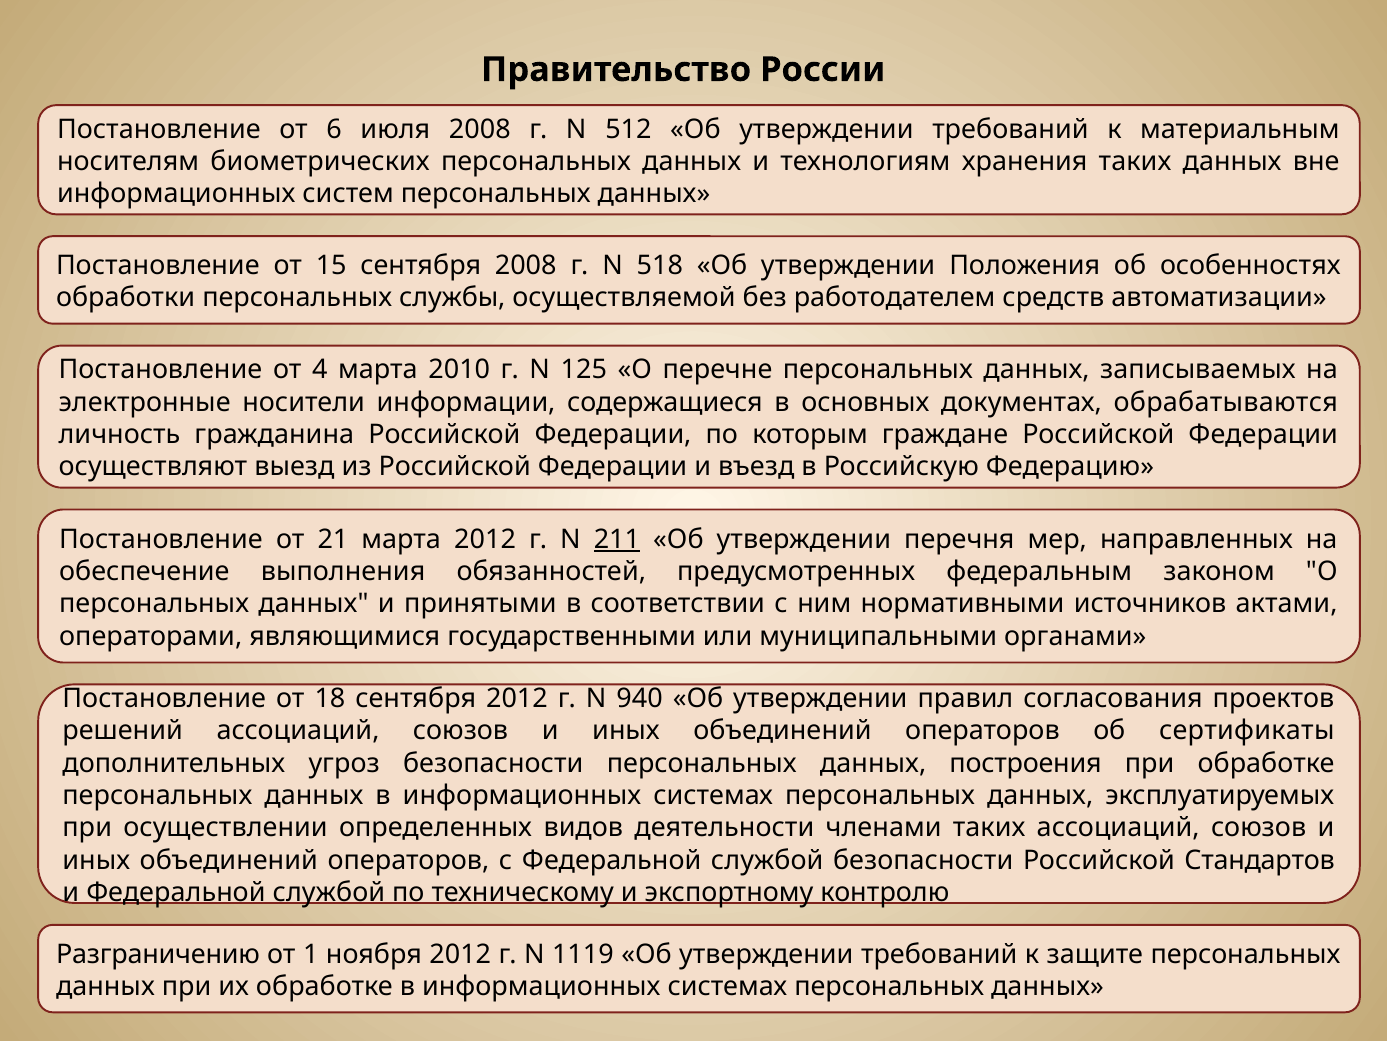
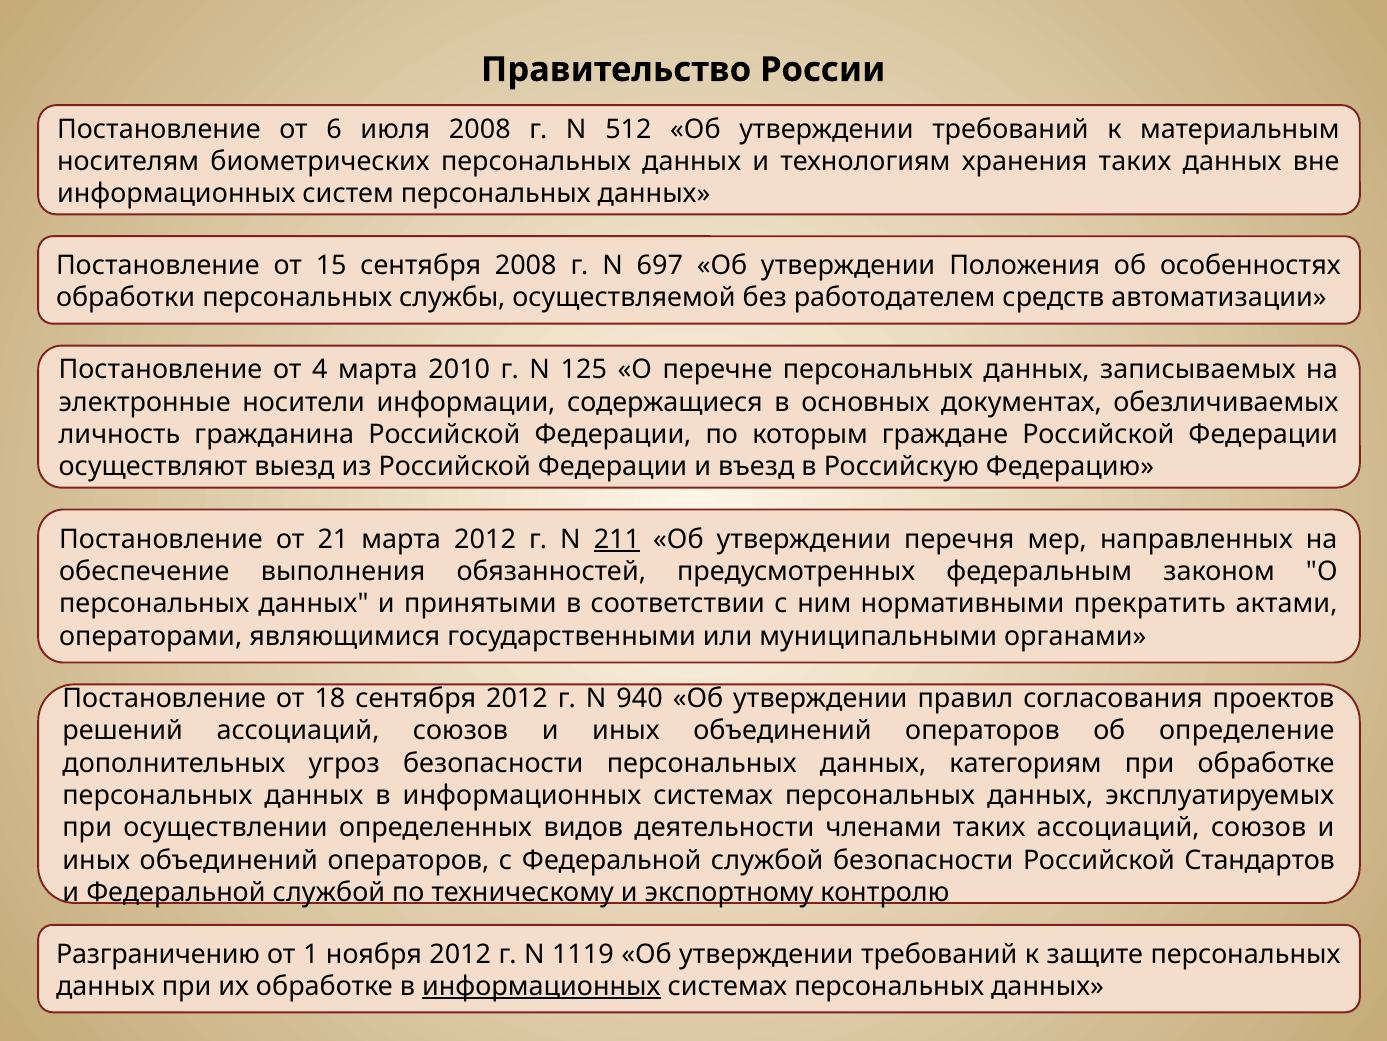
518: 518 -> 697 (660, 265)
обрабатываются: обрабатываются -> обезличиваемых (1226, 402)
источников: источников -> прекратить (1150, 604)
сертификаты: сертификаты -> определение (1247, 730)
построения: построения -> категориям (1026, 763)
информационных underline: none -> present (541, 986)
